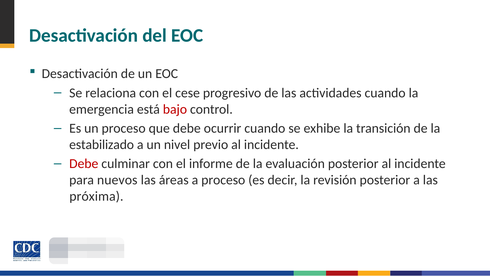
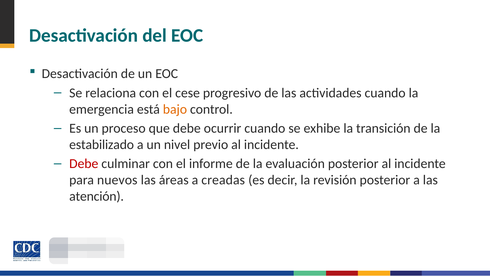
bajo colour: red -> orange (175, 109)
a proceso: proceso -> creadas (223, 180)
próxima: próxima -> atención (97, 196)
